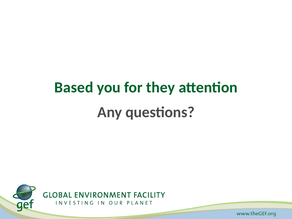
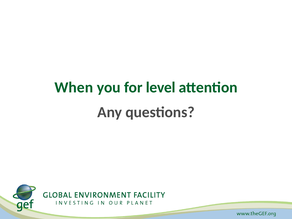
Based: Based -> When (74, 87)
they: they -> level (161, 87)
